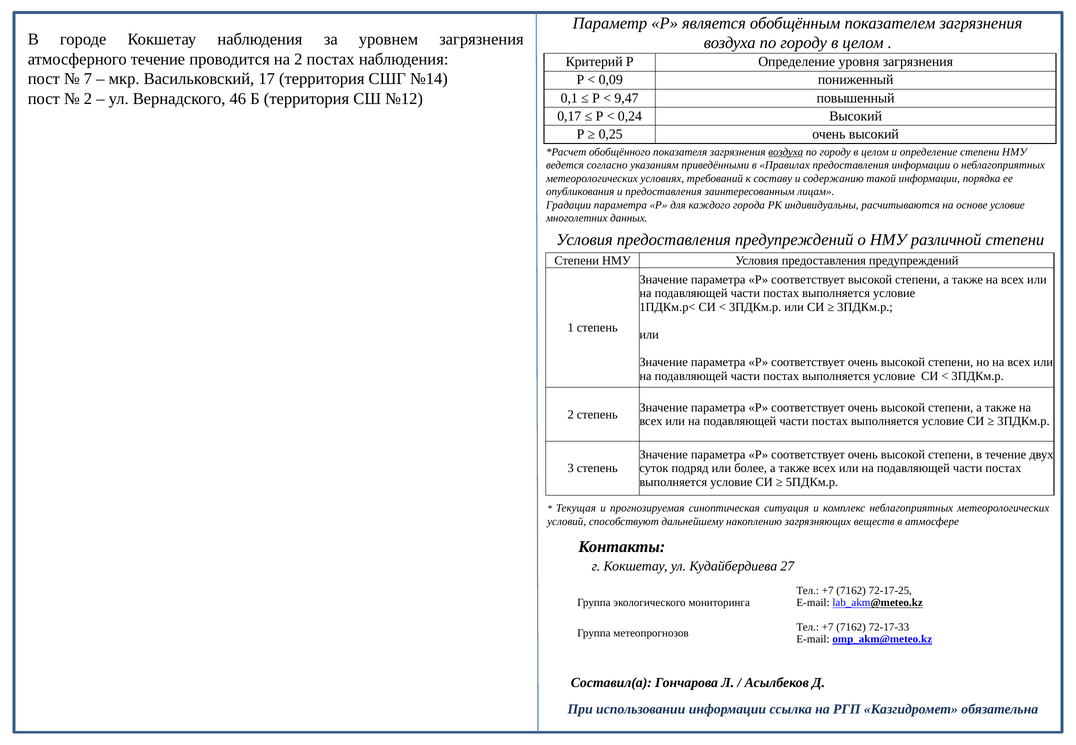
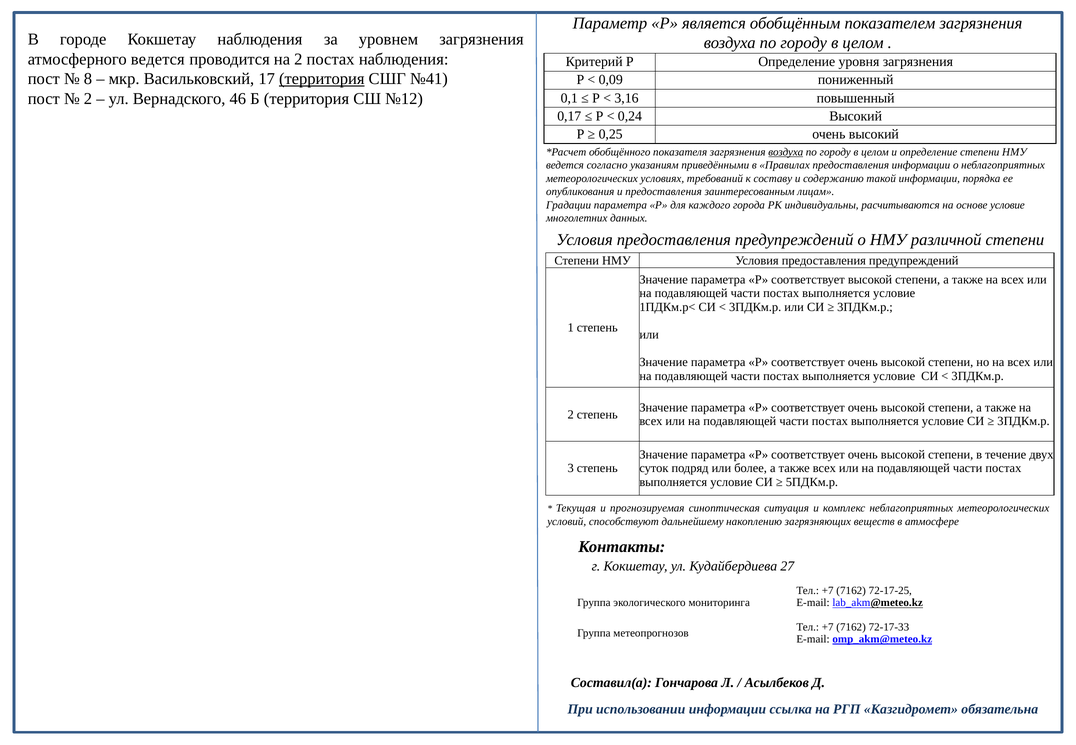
атмосферного течение: течение -> ведется (158, 59)
7: 7 -> 8 (88, 79)
территория underline: none -> present (322, 79)
№14: №14 -> №41 (429, 79)
9,47: 9,47 -> 3,16 (627, 98)
